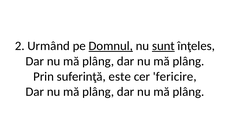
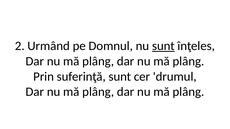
Domnul underline: present -> none (111, 46)
suferinţă este: este -> sunt (120, 77)
fericire: fericire -> drumul (175, 77)
